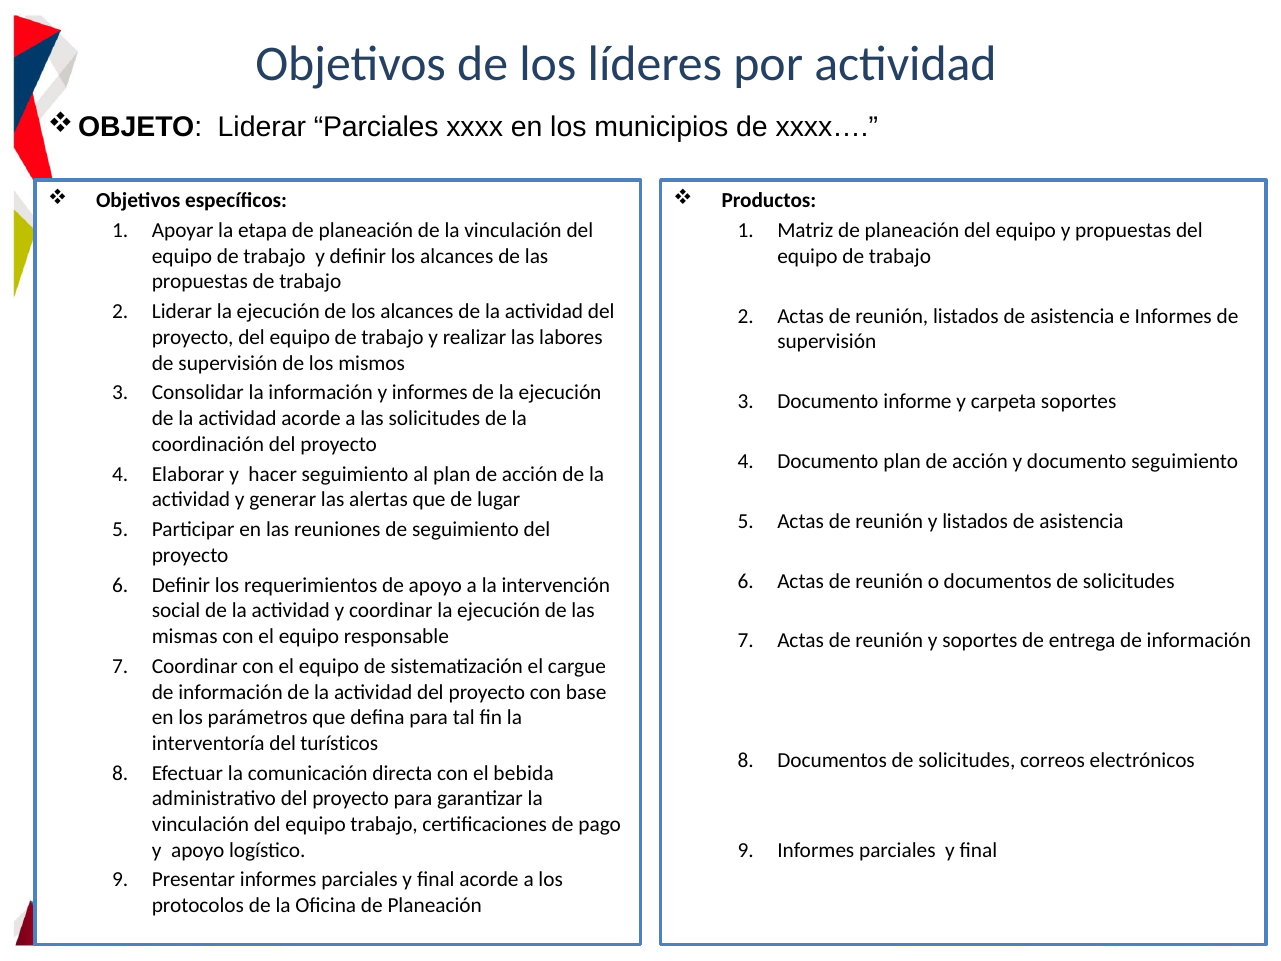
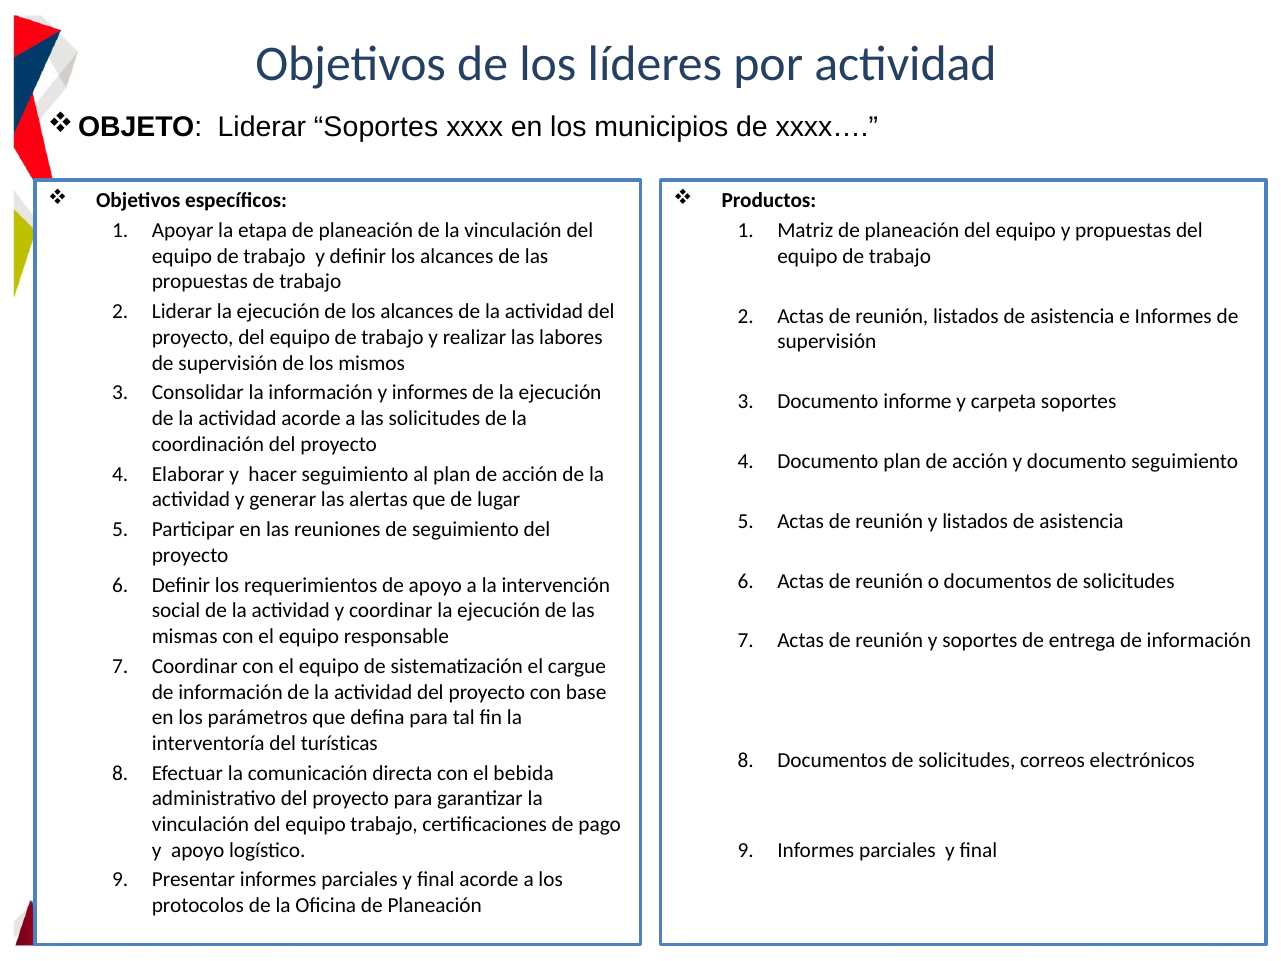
Liderar Parciales: Parciales -> Soportes (376, 127)
turísticos: turísticos -> turísticas (339, 743)
